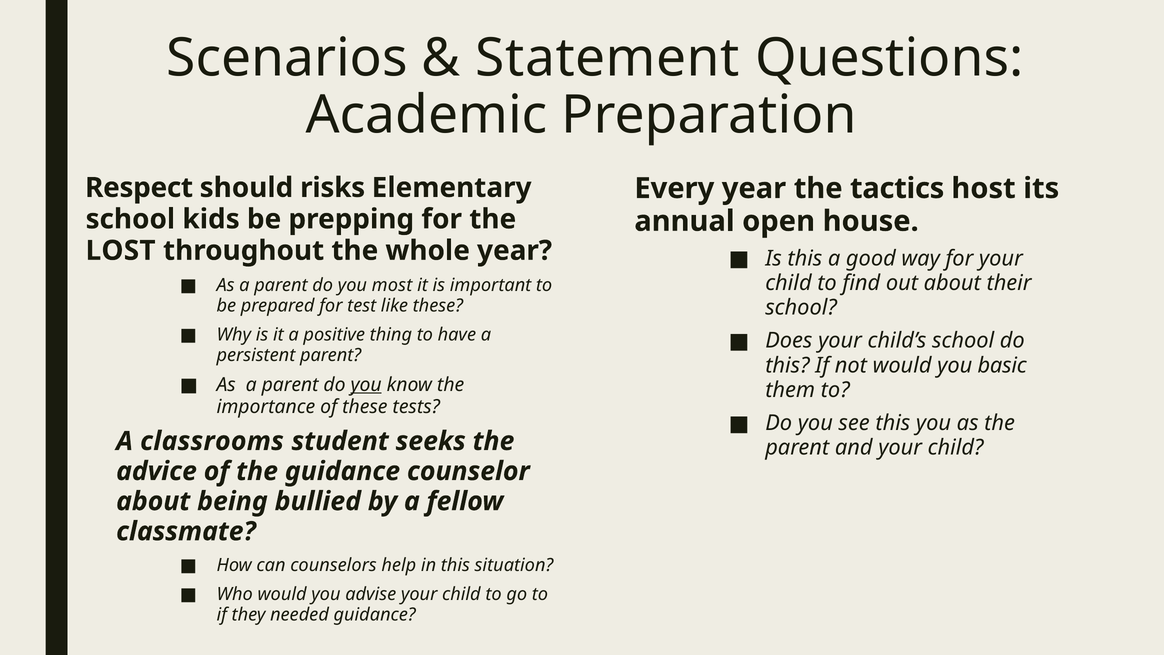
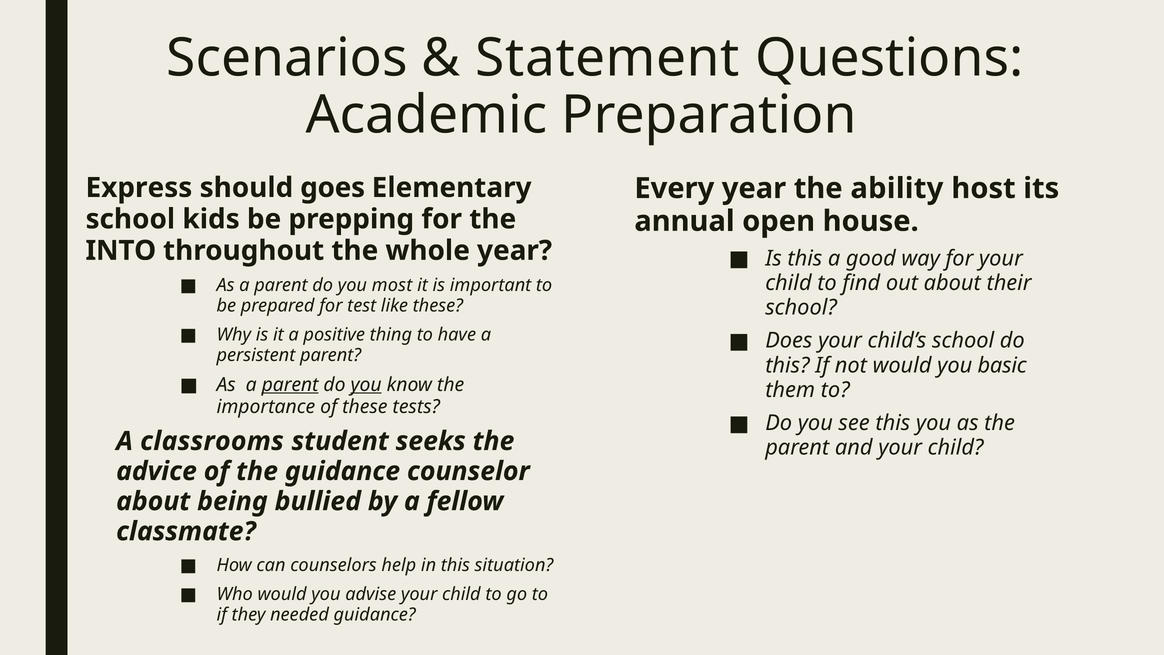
Respect: Respect -> Express (139, 188)
risks: risks -> goes (333, 188)
tactics: tactics -> ability (897, 188)
LOST: LOST -> INTO (121, 251)
parent underline: none -> present (290, 385)
